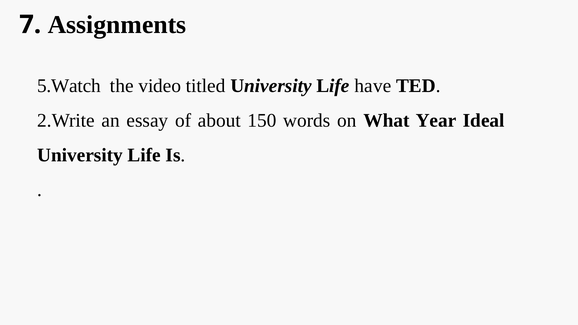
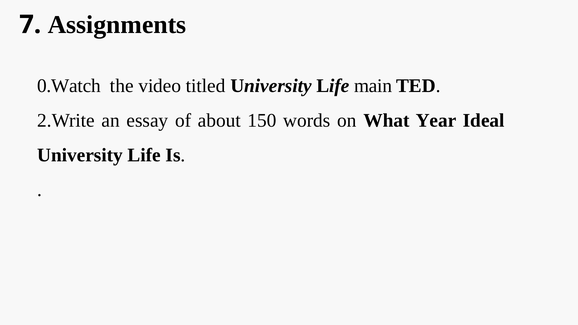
5.Watch: 5.Watch -> 0.Watch (69, 86)
have: have -> main (373, 86)
